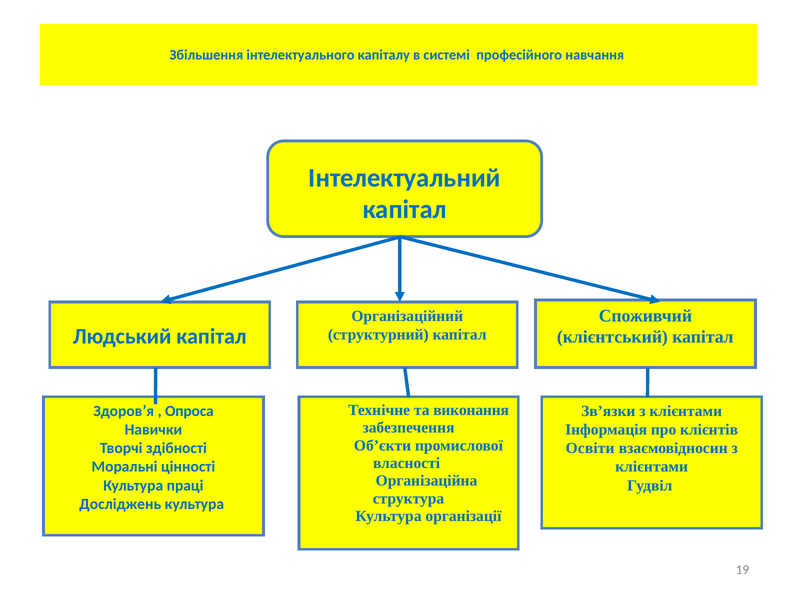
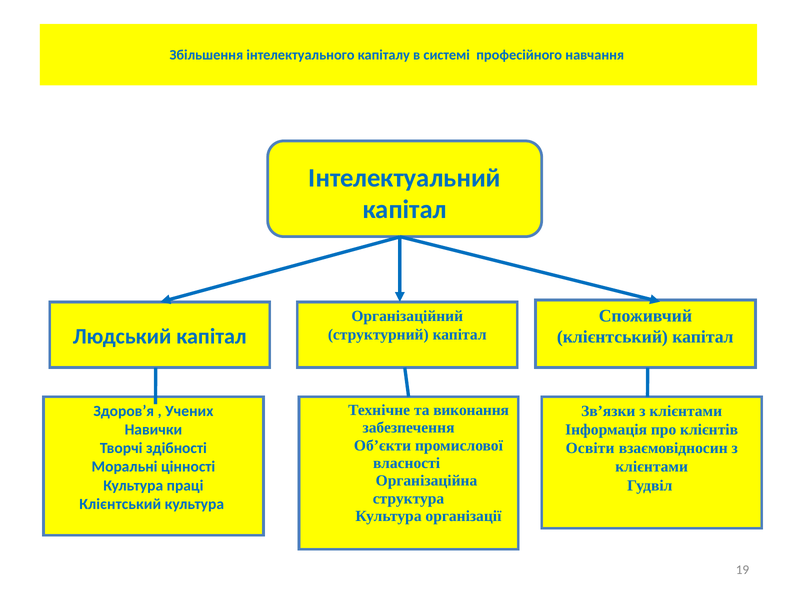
Опроса: Опроса -> Учених (189, 412)
Досліджень: Досліджень -> Клієнтський (120, 505)
